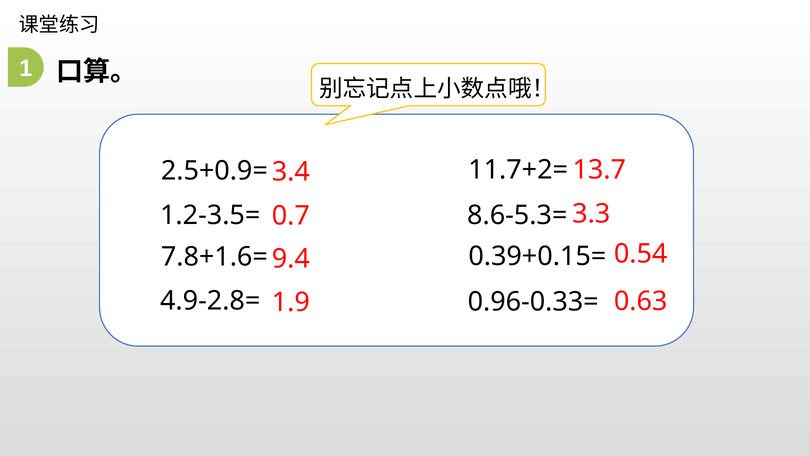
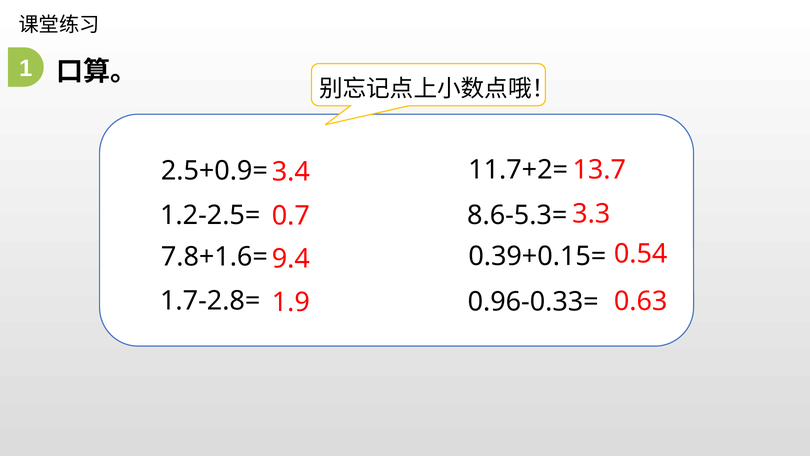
1.2-3.5=: 1.2-3.5= -> 1.2-2.5= (210, 215)
4.9-2.8=: 4.9-2.8= -> 1.7-2.8= (210, 301)
